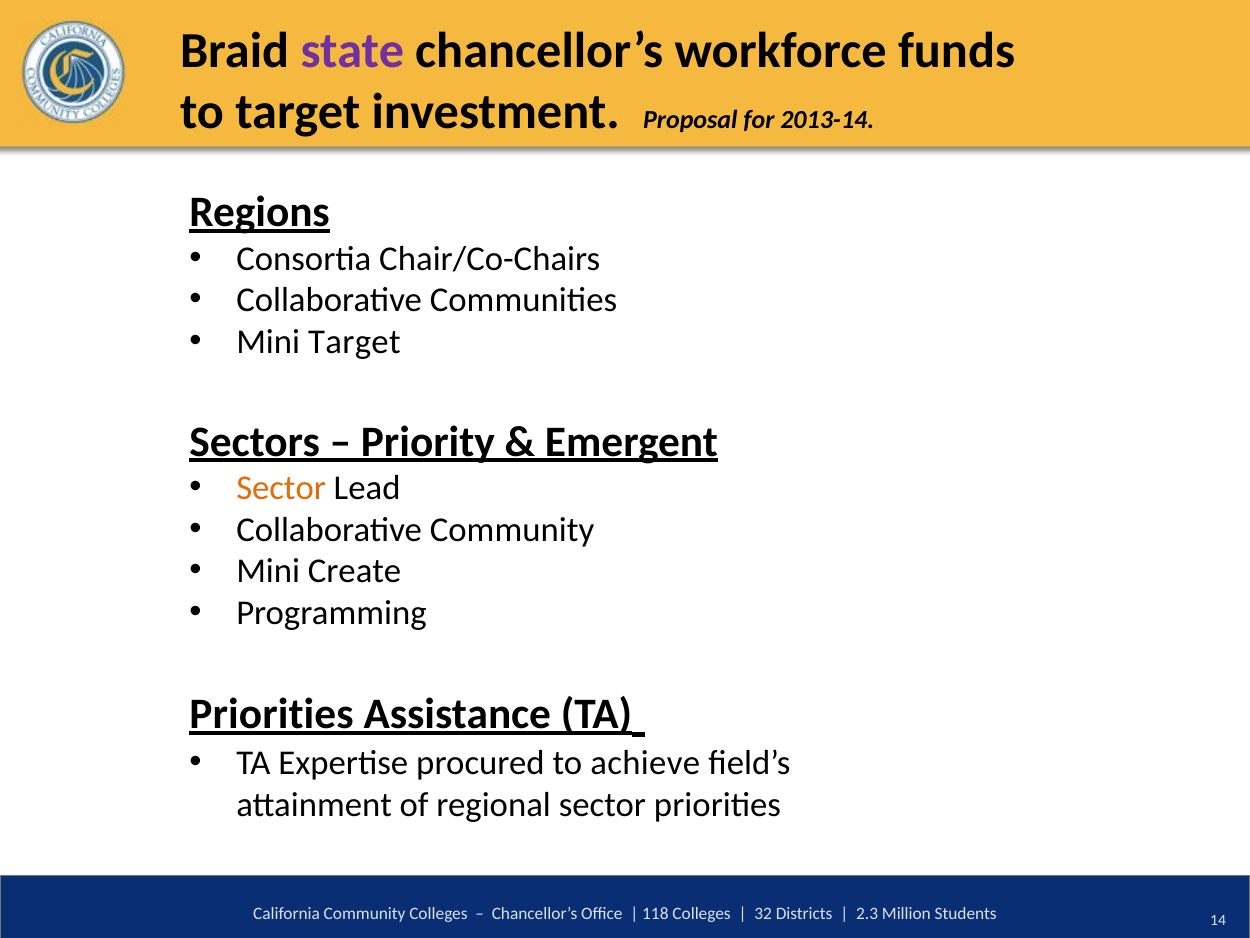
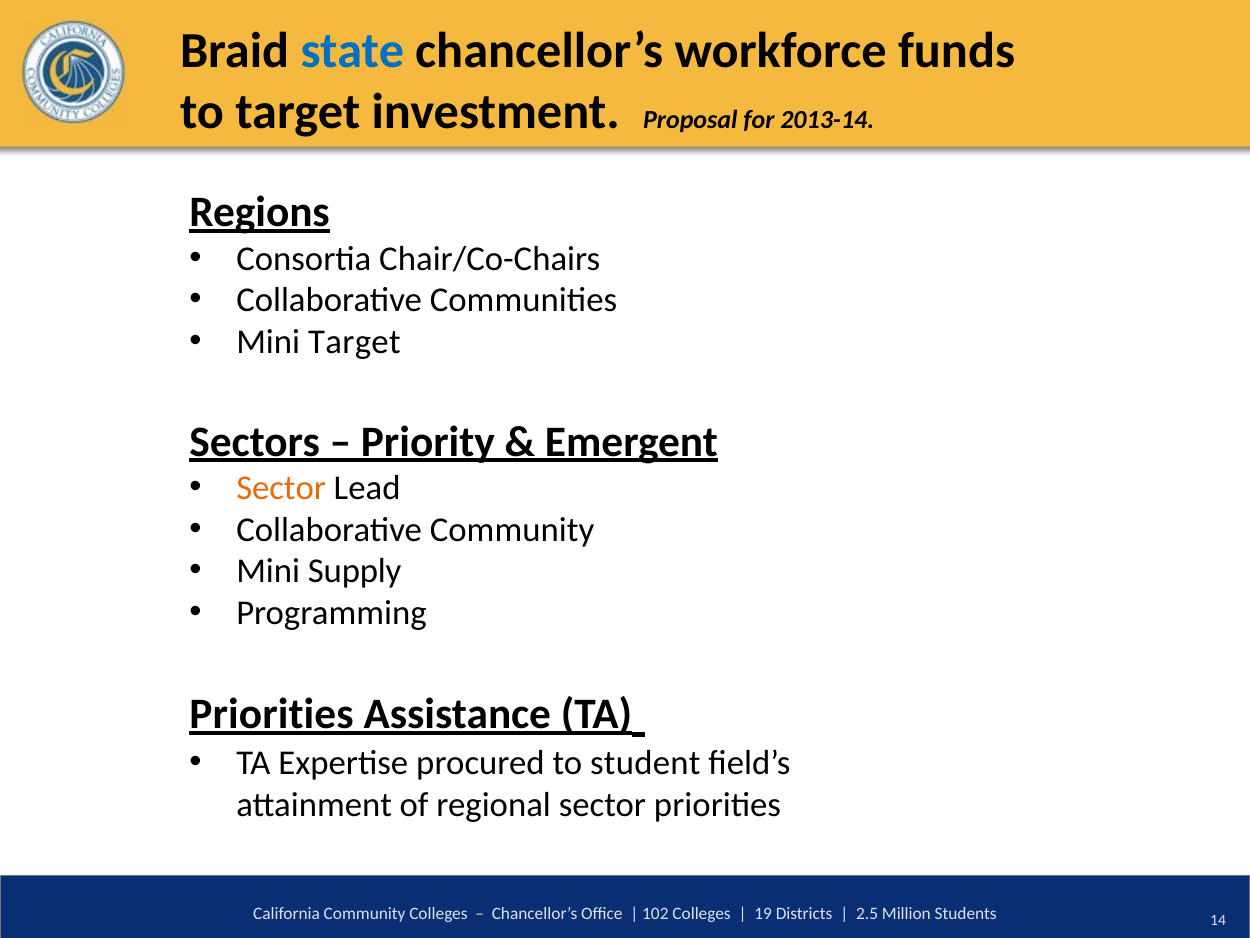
state colour: purple -> blue (352, 51)
Create: Create -> Supply (355, 571)
achieve: achieve -> student (645, 763)
118: 118 -> 102 (655, 913)
32: 32 -> 19 (763, 913)
2.3: 2.3 -> 2.5 (867, 913)
